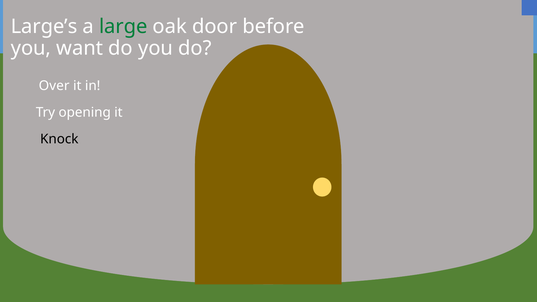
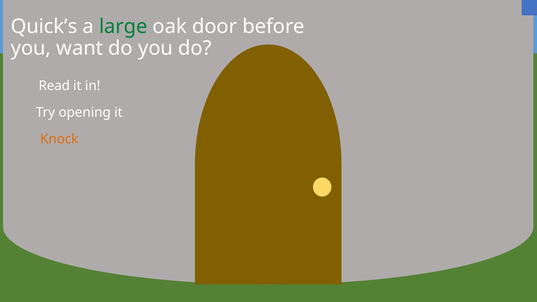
Large’s: Large’s -> Quick’s (44, 26)
Over: Over -> Read (54, 86)
Knock colour: black -> orange (59, 139)
